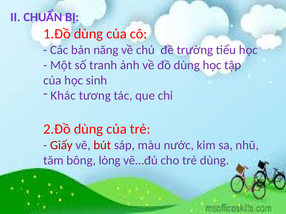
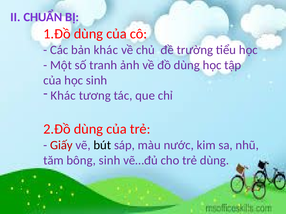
bản năng: năng -> khác (106, 50)
bút colour: red -> black (102, 145)
bông lòng: lòng -> sinh (110, 161)
